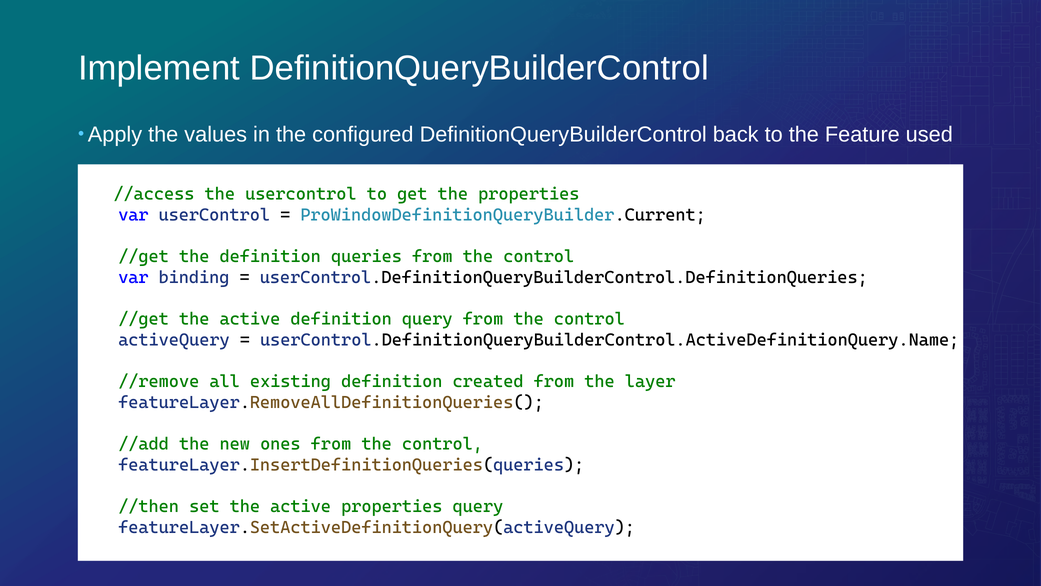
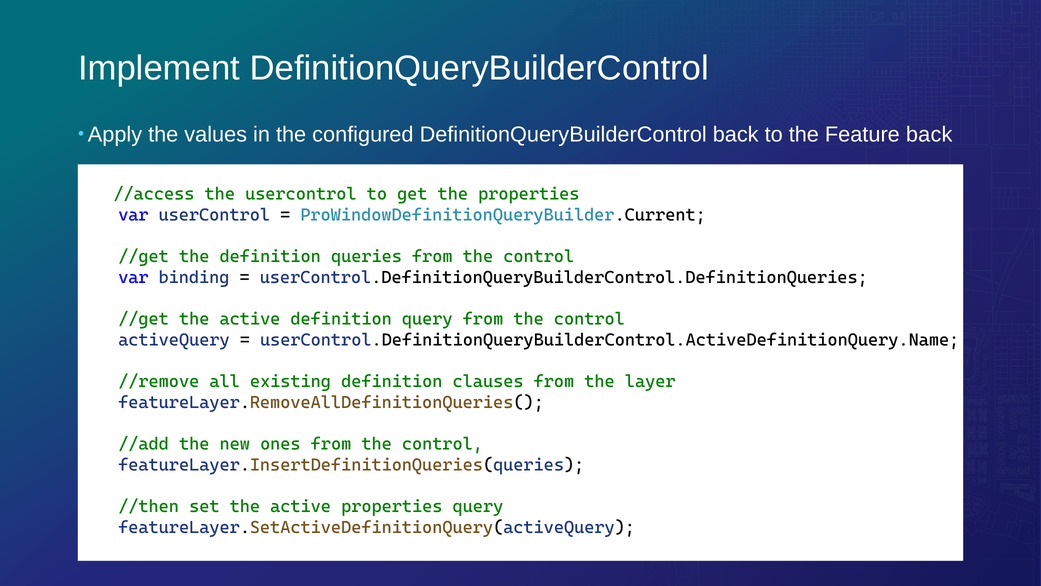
Feature used: used -> back (929, 135)
created: created -> clauses (488, 381)
